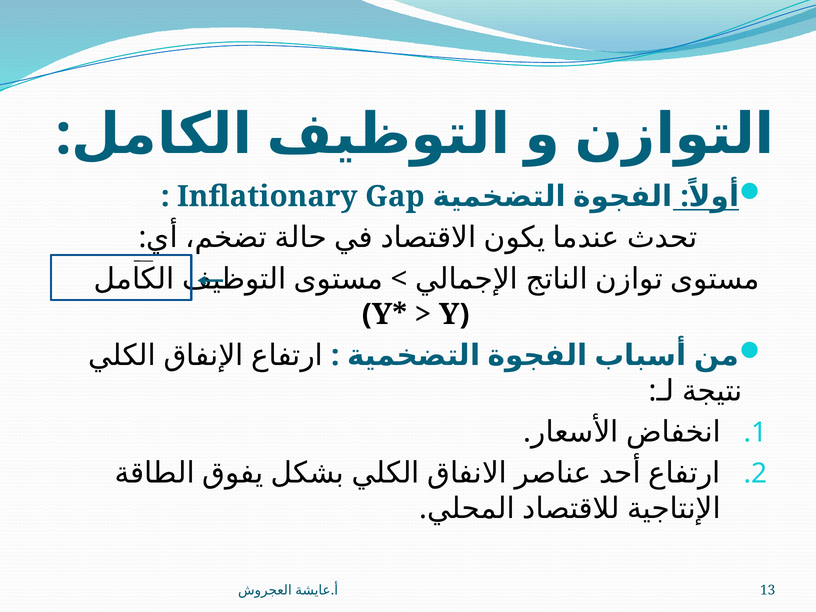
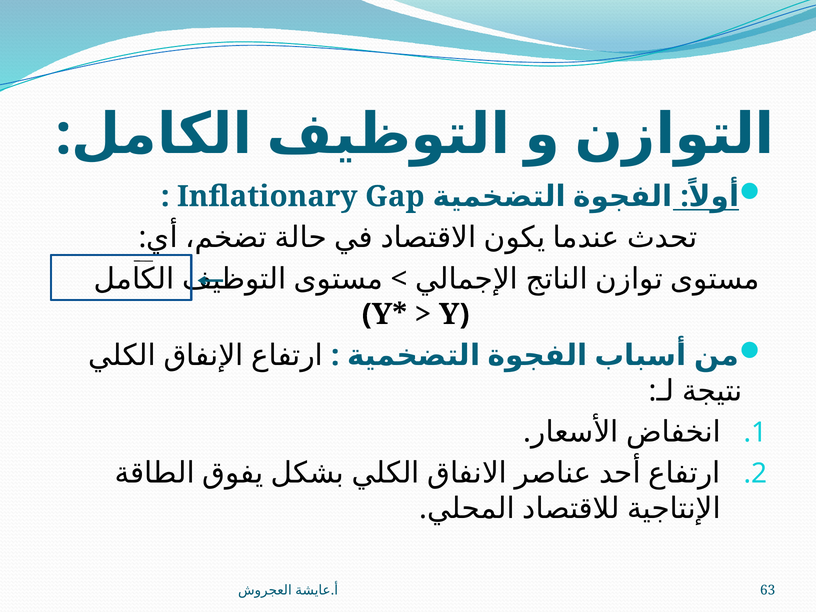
13: 13 -> 63 (768, 590)
